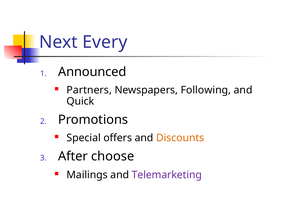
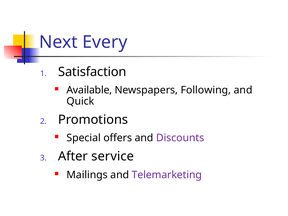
Announced: Announced -> Satisfaction (92, 72)
Partners: Partners -> Available (89, 90)
Discounts colour: orange -> purple (180, 138)
choose: choose -> service (113, 156)
